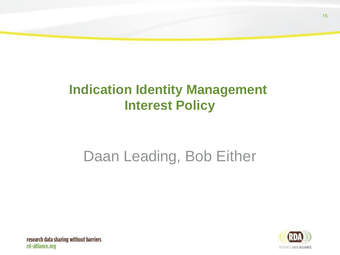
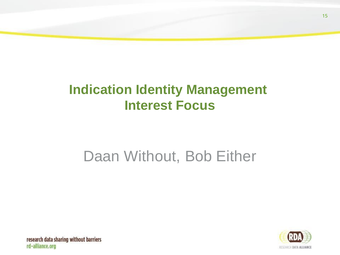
Policy: Policy -> Focus (196, 106)
Leading: Leading -> Without (152, 156)
